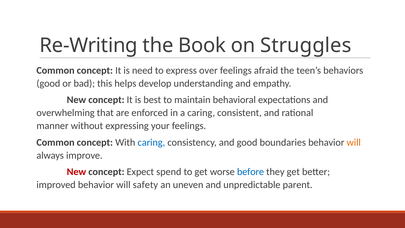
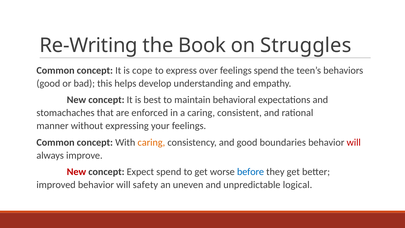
need: need -> cope (142, 70)
feelings afraid: afraid -> spend (266, 70)
overwhelming: overwhelming -> stomachaches (66, 113)
caring colour: blue -> orange (151, 142)
will colour: orange -> red (354, 142)
parent: parent -> logical (298, 185)
